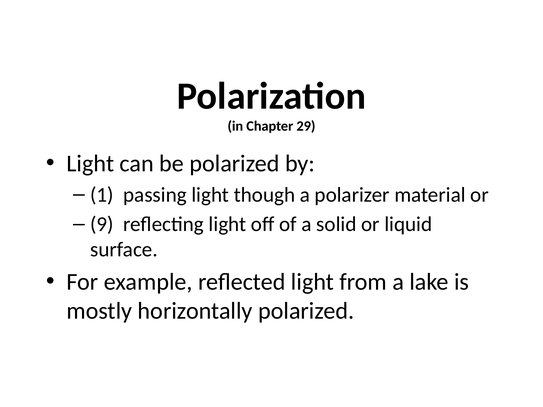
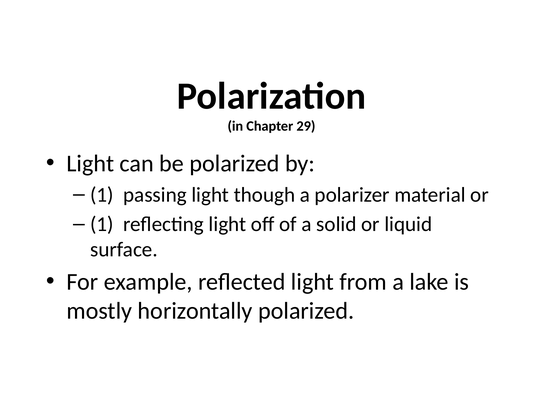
9: 9 -> 1 (102, 224)
